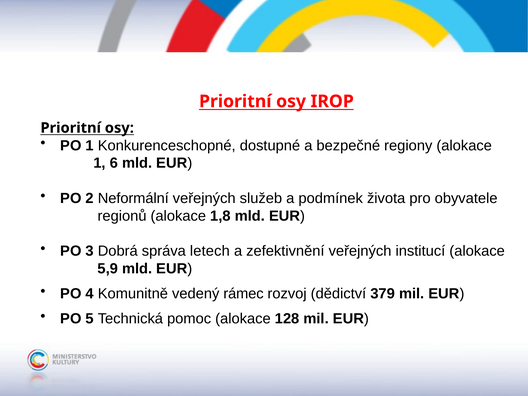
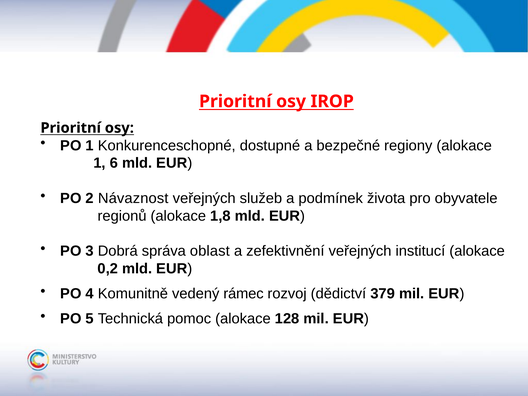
Neformální: Neformální -> Návaznost (133, 198)
letech: letech -> oblast (210, 251)
5,9: 5,9 -> 0,2 (108, 269)
